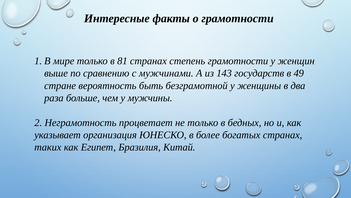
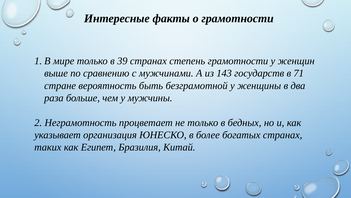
81: 81 -> 39 (122, 61)
49: 49 -> 71 (299, 73)
